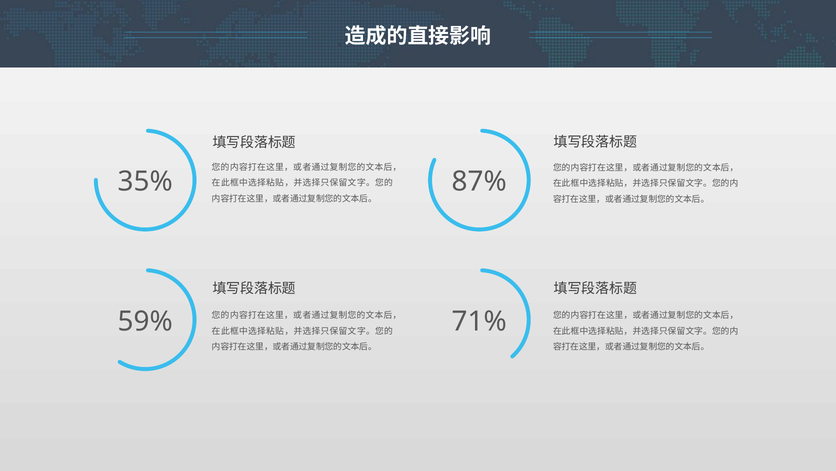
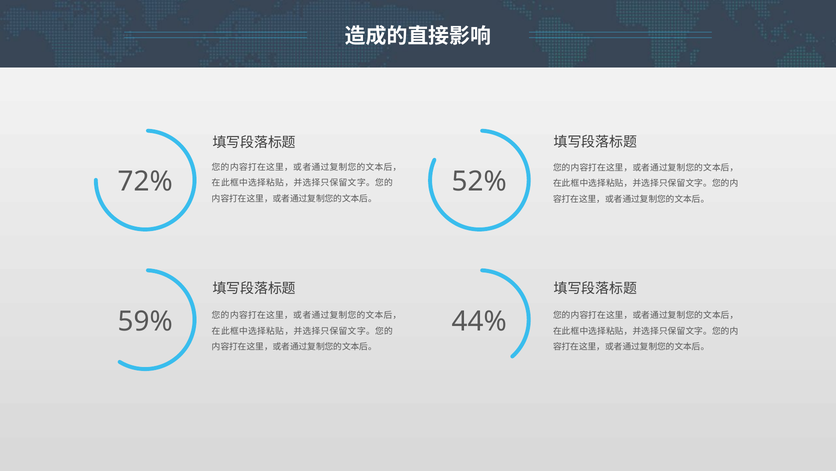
35%: 35% -> 72% (145, 181)
87%: 87% -> 52% (479, 181)
71%: 71% -> 44% (479, 321)
